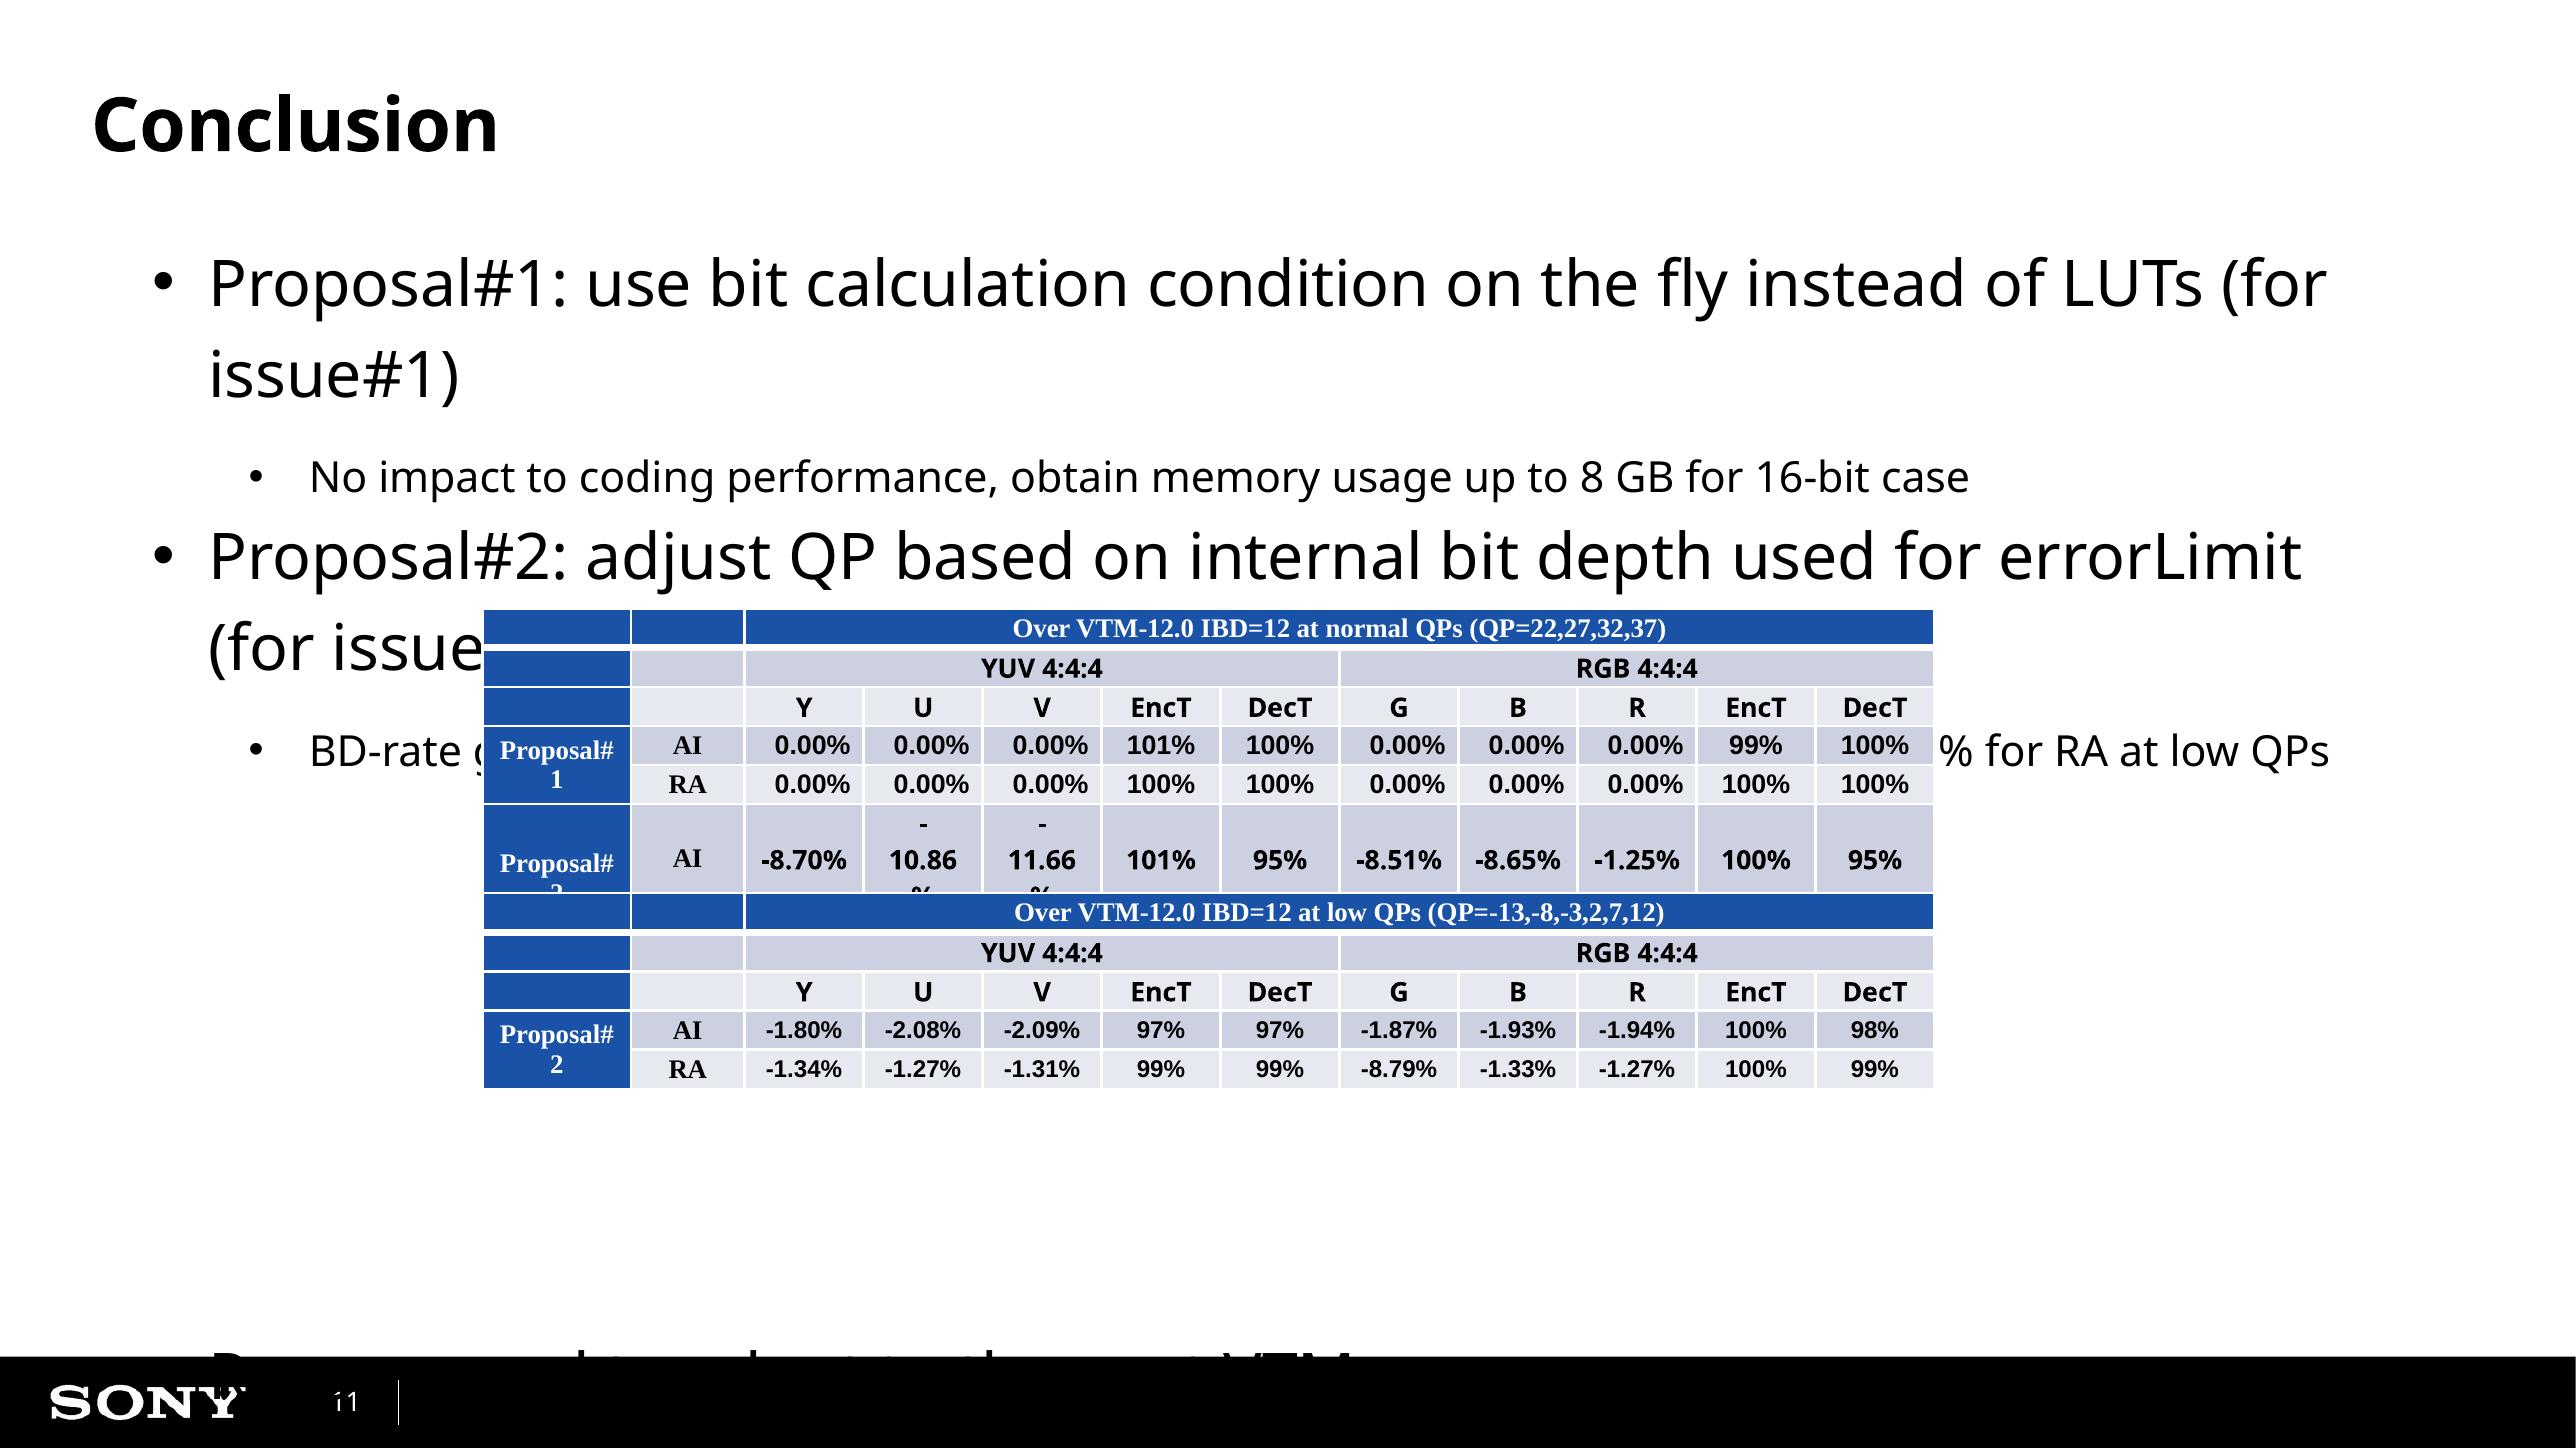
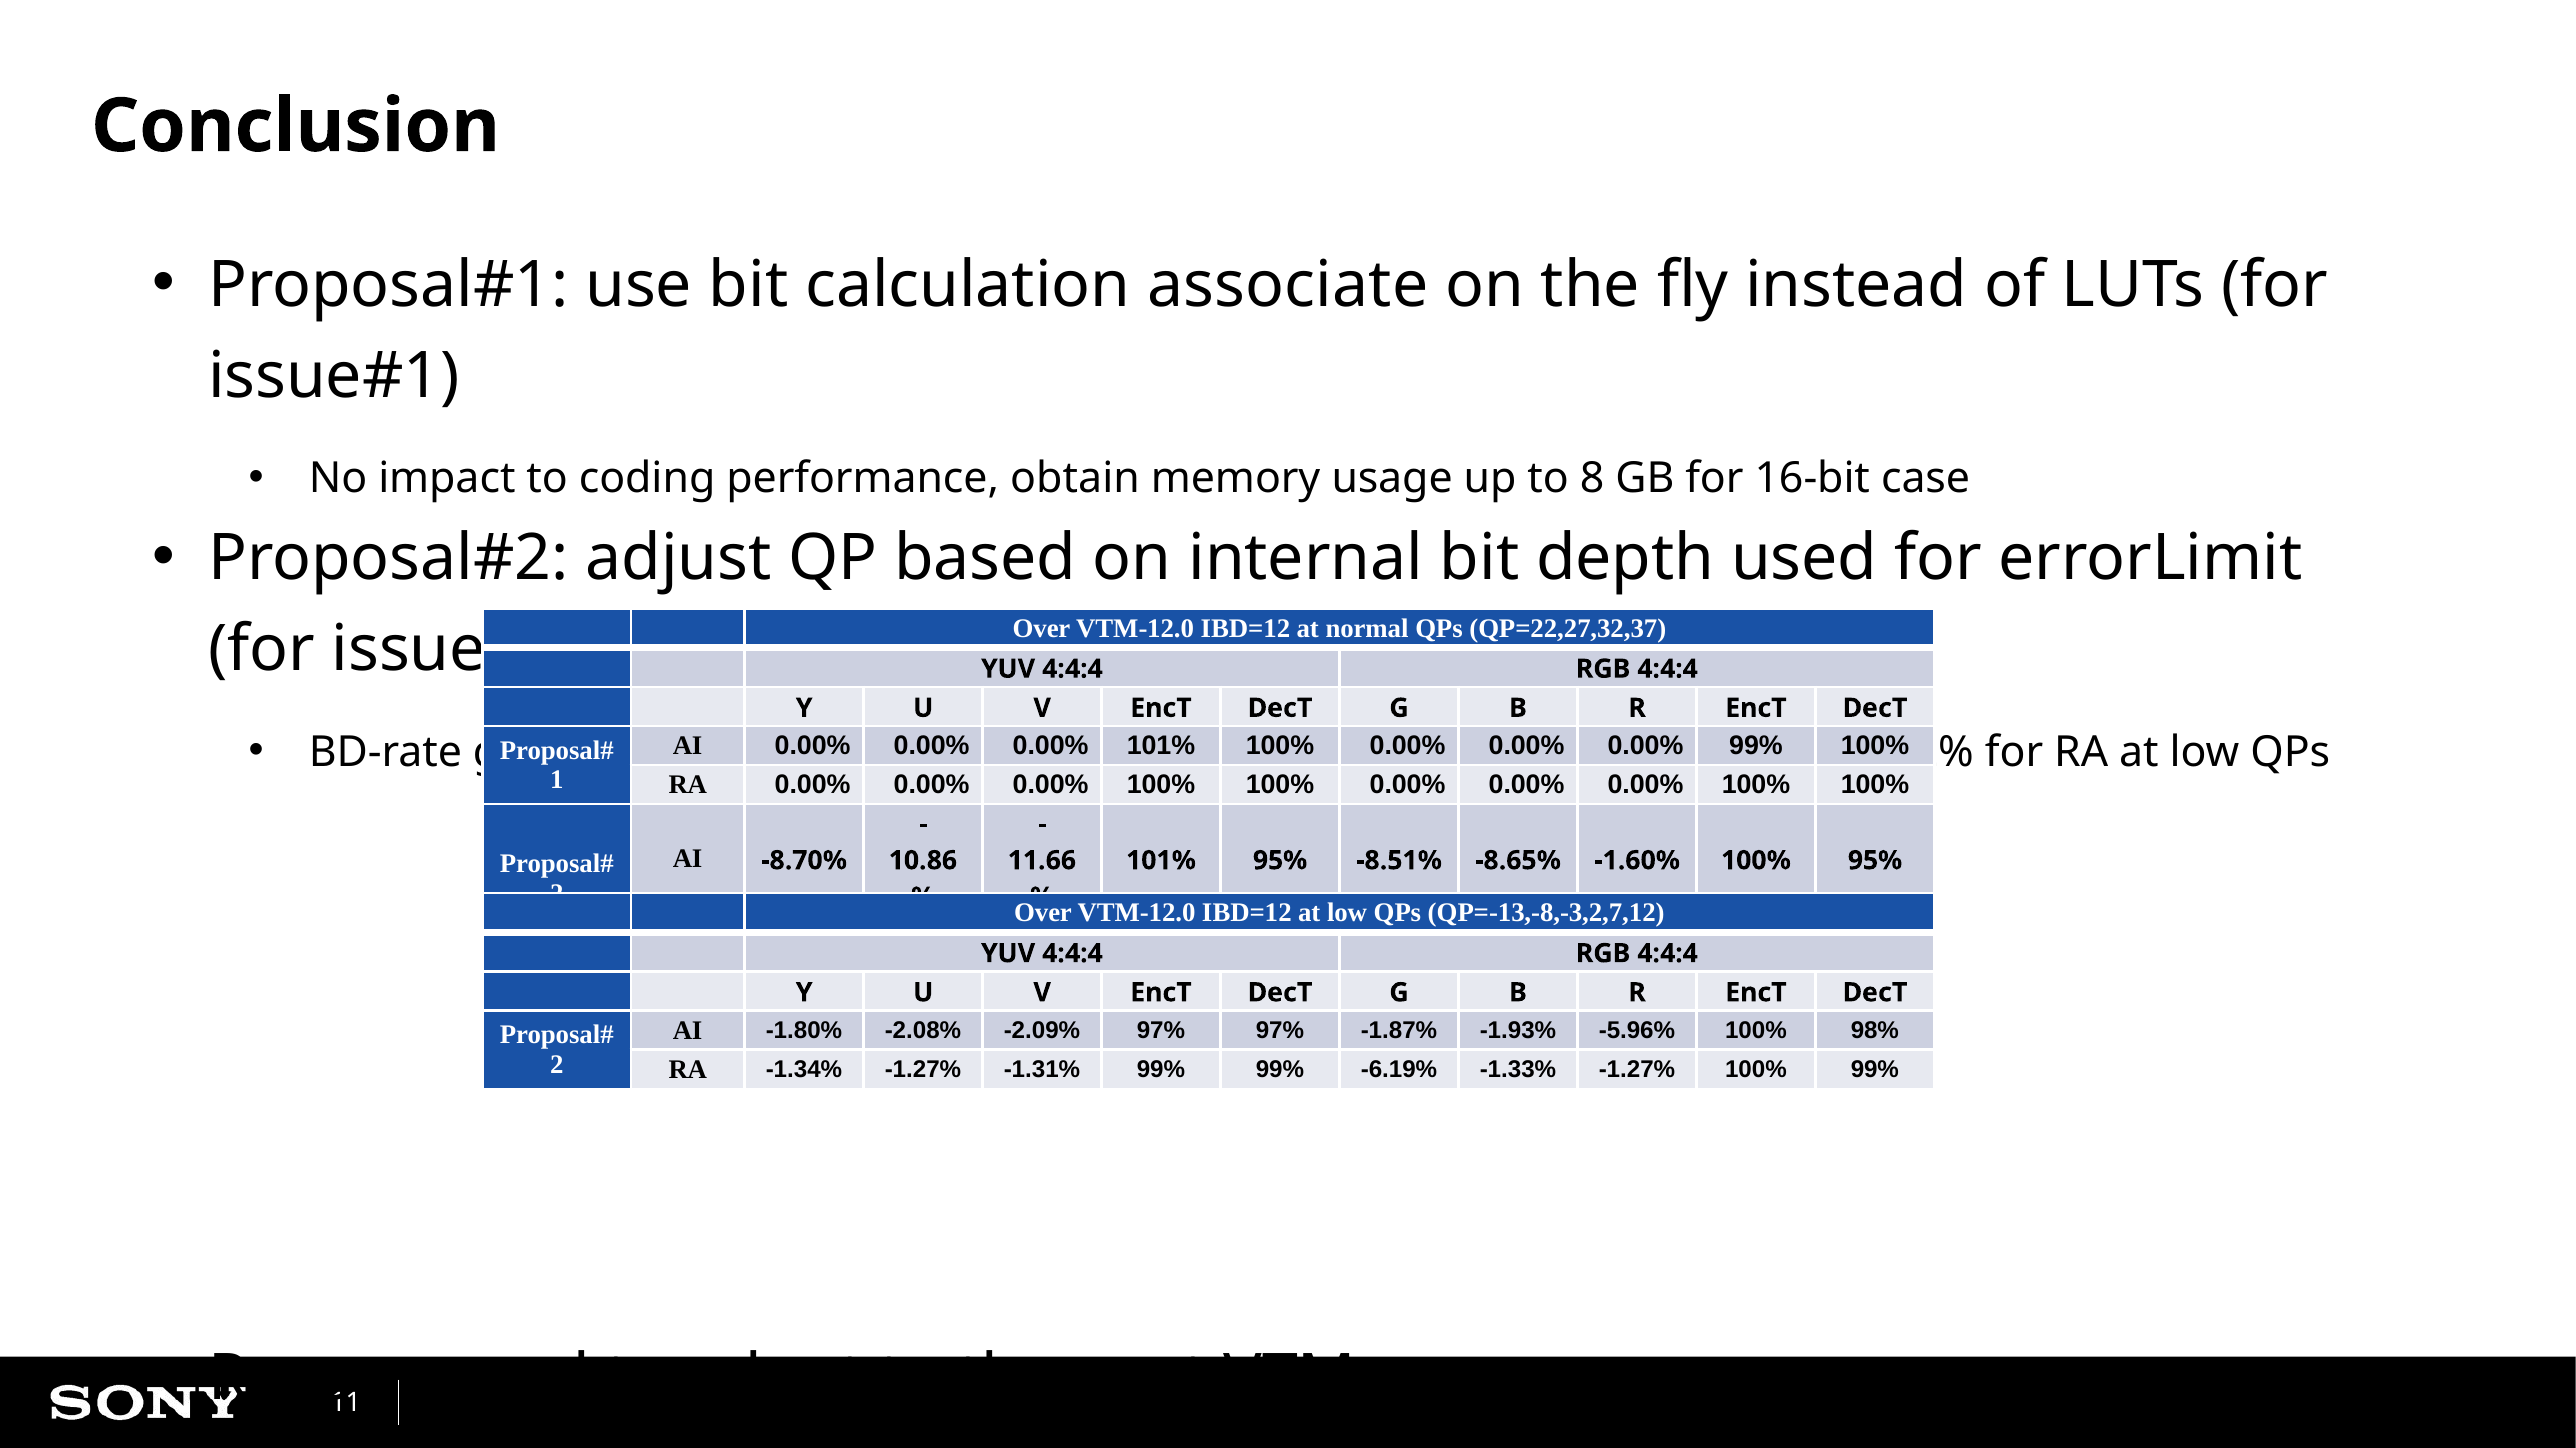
condition: condition -> associate (1288, 285)
-1.25%: -1.25% -> -1.60% (1637, 860)
-1.94%: -1.94% -> -5.96% (1637, 1030)
-8.79%: -8.79% -> -6.19% (1399, 1069)
